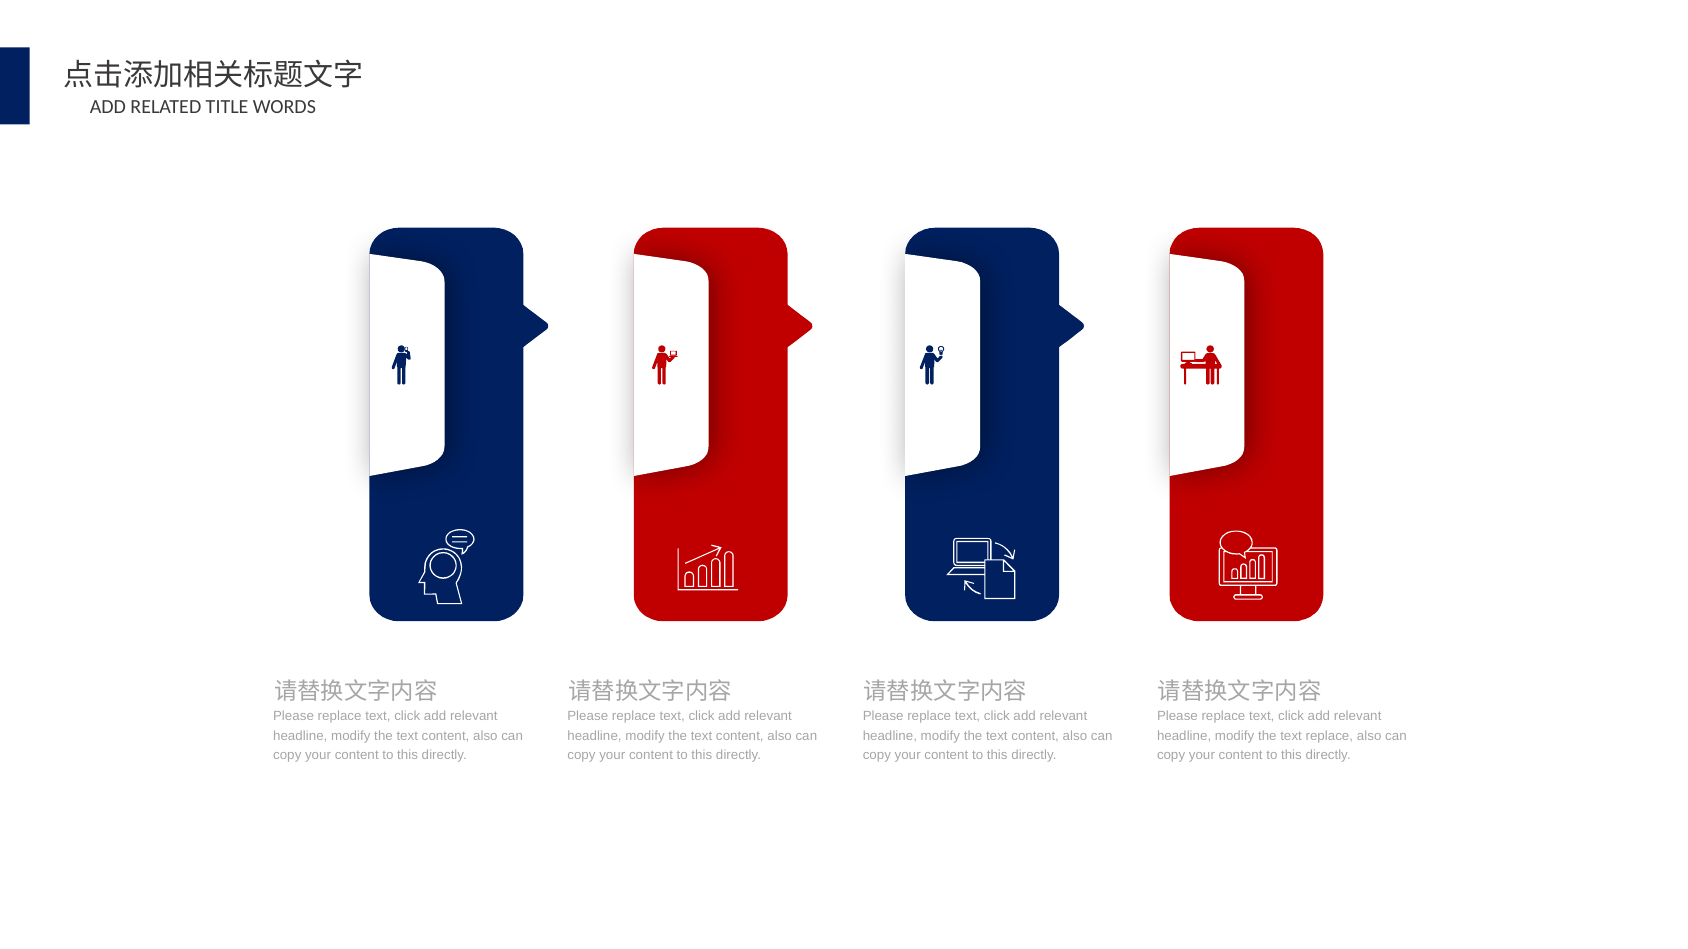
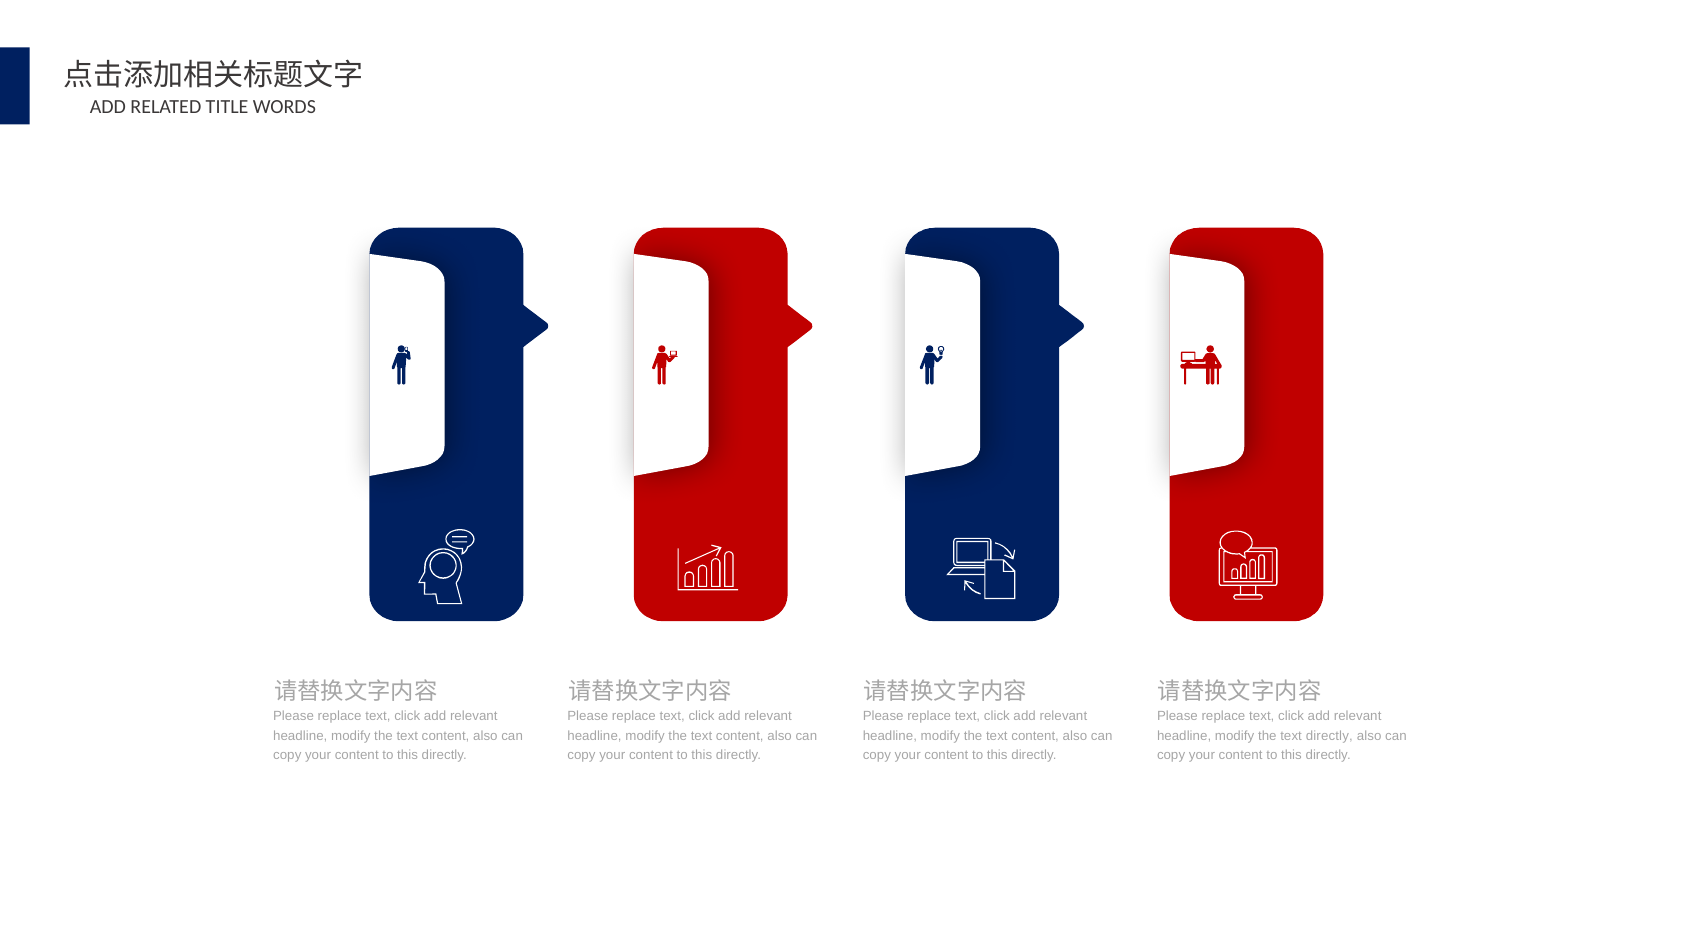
text replace: replace -> directly (1329, 736)
